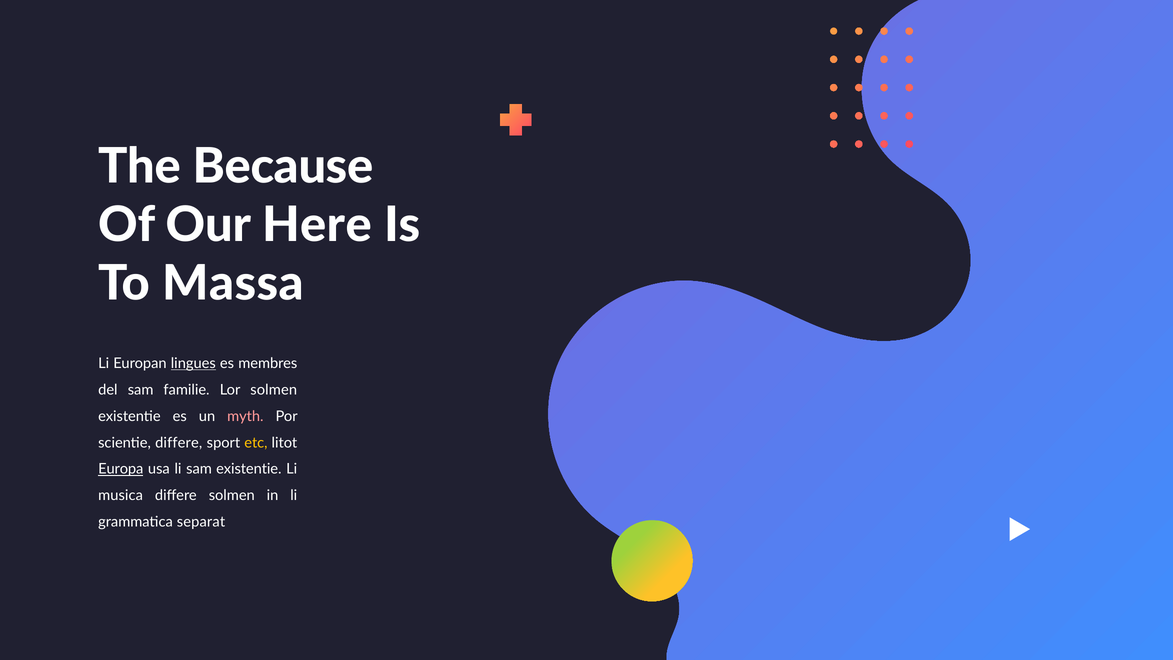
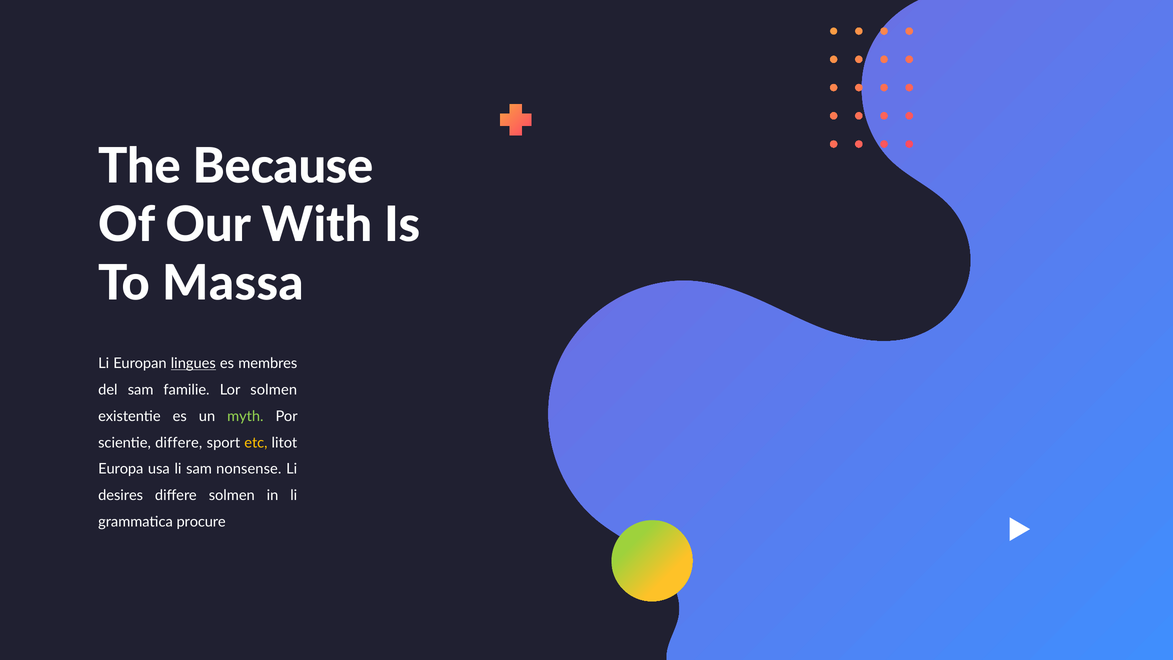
Here: Here -> With (317, 225)
myth colour: pink -> light green (245, 416)
Europa underline: present -> none (121, 469)
sam existentie: existentie -> nonsense (249, 469)
musica: musica -> desires (121, 495)
separat: separat -> procure (201, 522)
